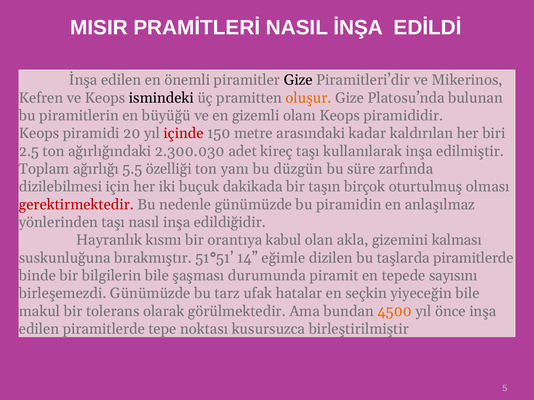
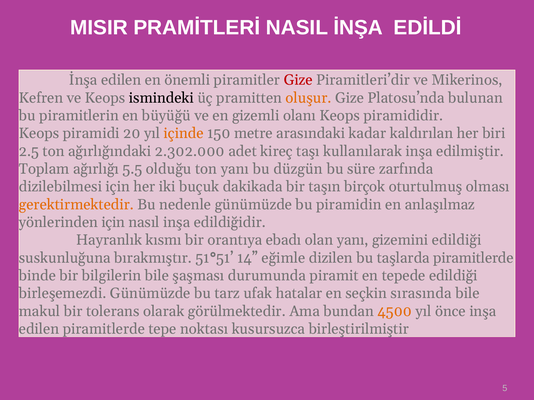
Gize colour: black -> red (298, 80)
içinde colour: red -> orange (184, 134)
2.300.030: 2.300.030 -> 2.302.000 (190, 151)
özelliği: özelliği -> olduğu (169, 169)
gerektirmektedir colour: red -> orange (76, 205)
yönlerinden taşı: taşı -> için (113, 223)
kabul: kabul -> ebadı (283, 240)
olan akla: akla -> yanı (353, 240)
gizemini kalması: kalması -> edildiği (457, 240)
tepede sayısını: sayısını -> edildiği (453, 276)
yiyeceğin: yiyeceğin -> sırasında (421, 294)
